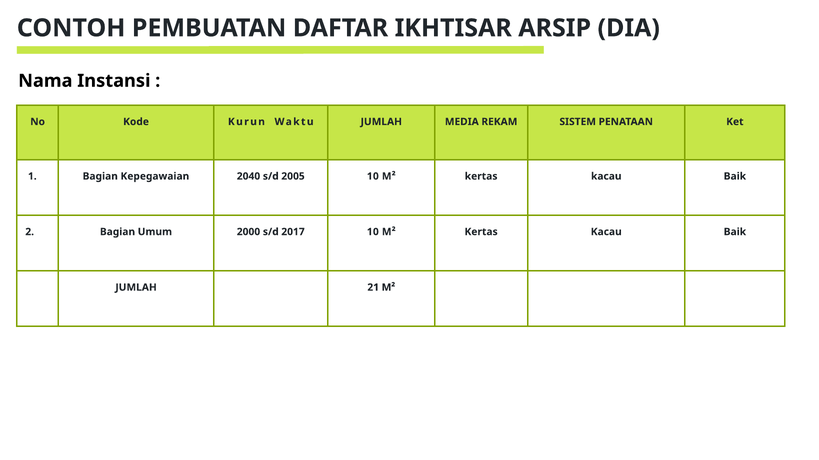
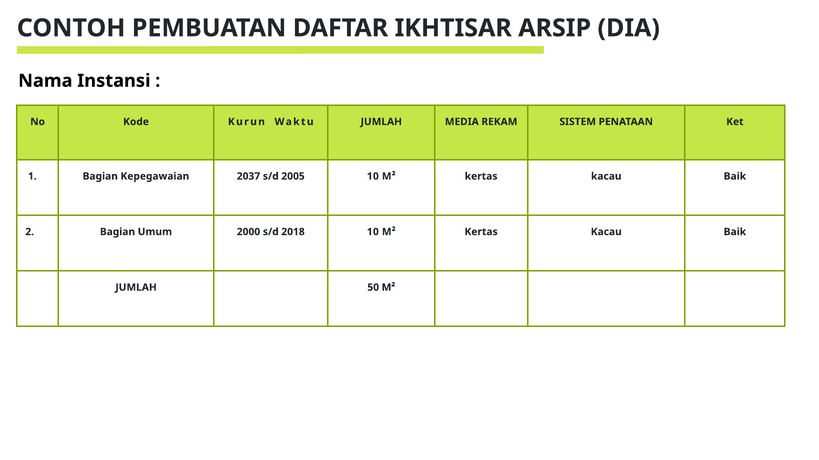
2040: 2040 -> 2037 (248, 176)
2017: 2017 -> 2018 (293, 232)
21: 21 -> 50 (373, 288)
